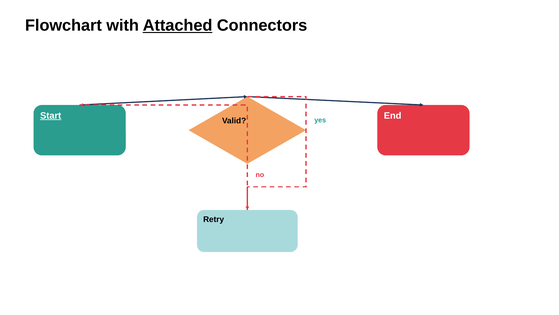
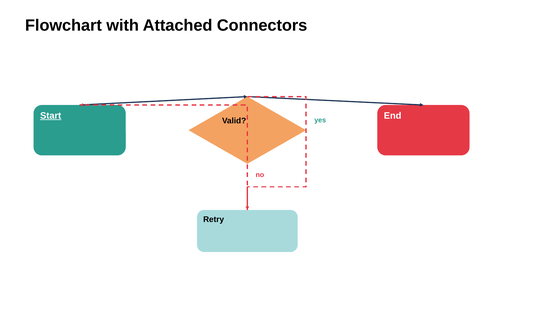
Attached underline: present -> none (178, 26)
